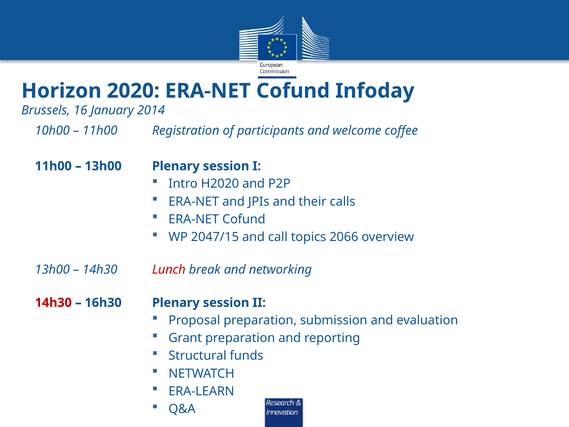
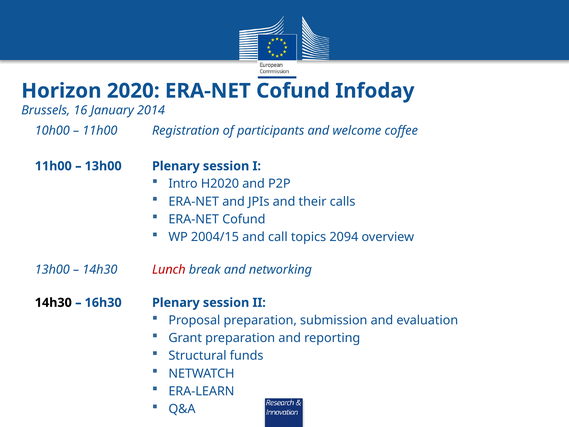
2047/15: 2047/15 -> 2004/15 (215, 237)
2066: 2066 -> 2094 (344, 237)
14h30 colour: red -> black (53, 303)
